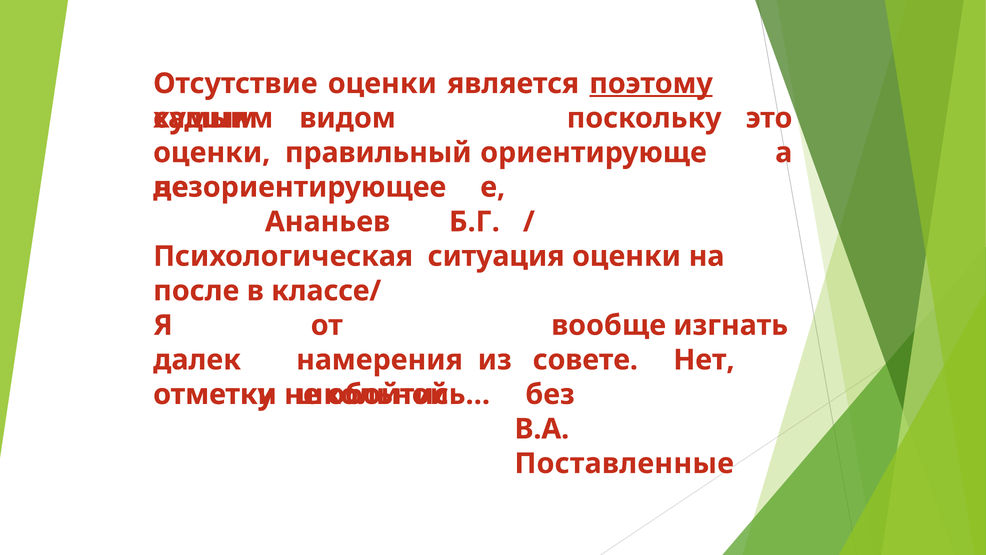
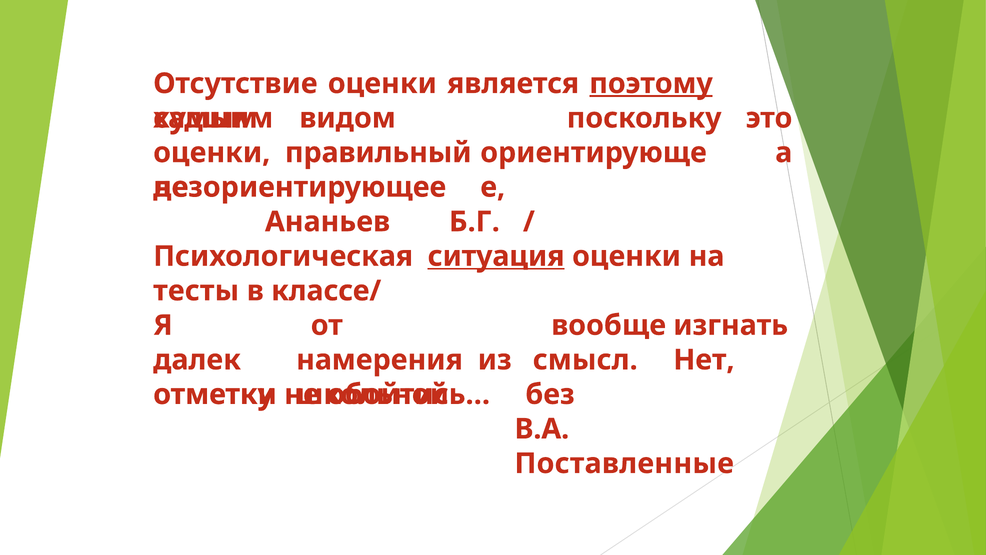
ситуация underline: none -> present (496, 256)
после: после -> тесты (196, 291)
совете: совете -> смысл (585, 360)
